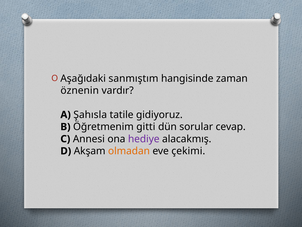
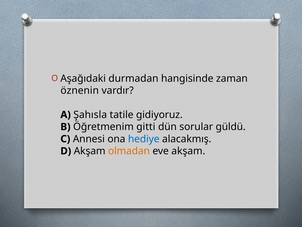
sanmıştım: sanmıştım -> durmadan (133, 78)
cevap: cevap -> güldü (231, 127)
hediye colour: purple -> blue (144, 139)
eve çekimi: çekimi -> akşam (188, 151)
